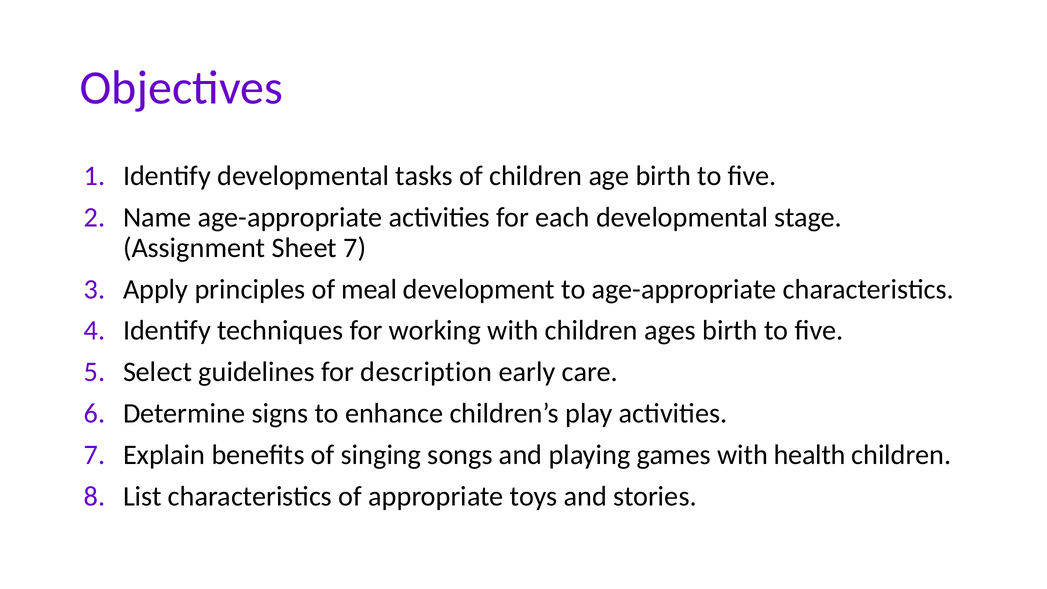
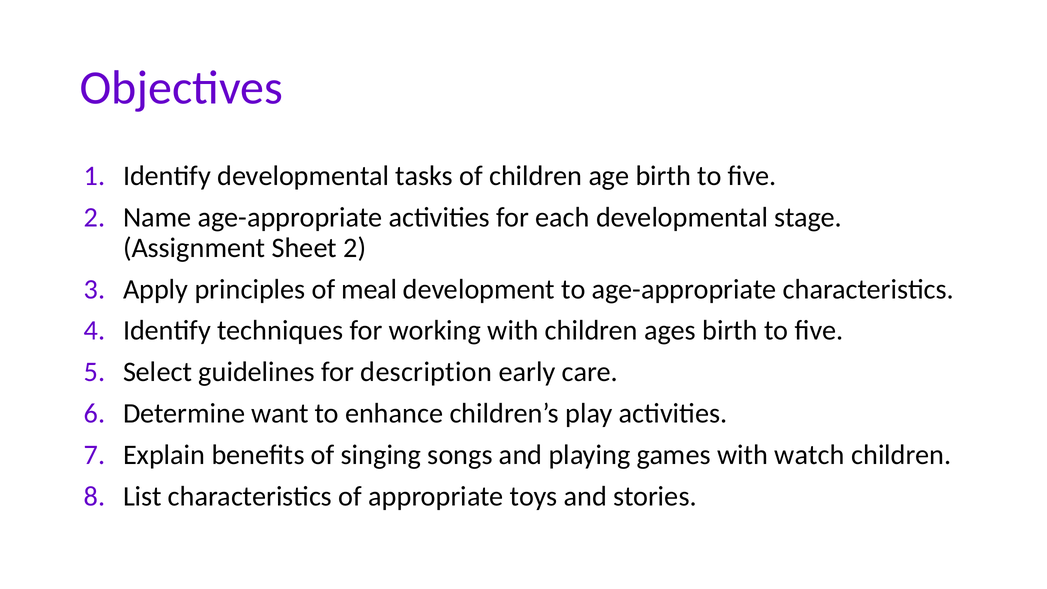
Sheet 7: 7 -> 2 (355, 248)
signs: signs -> want (280, 413)
health: health -> watch (810, 455)
